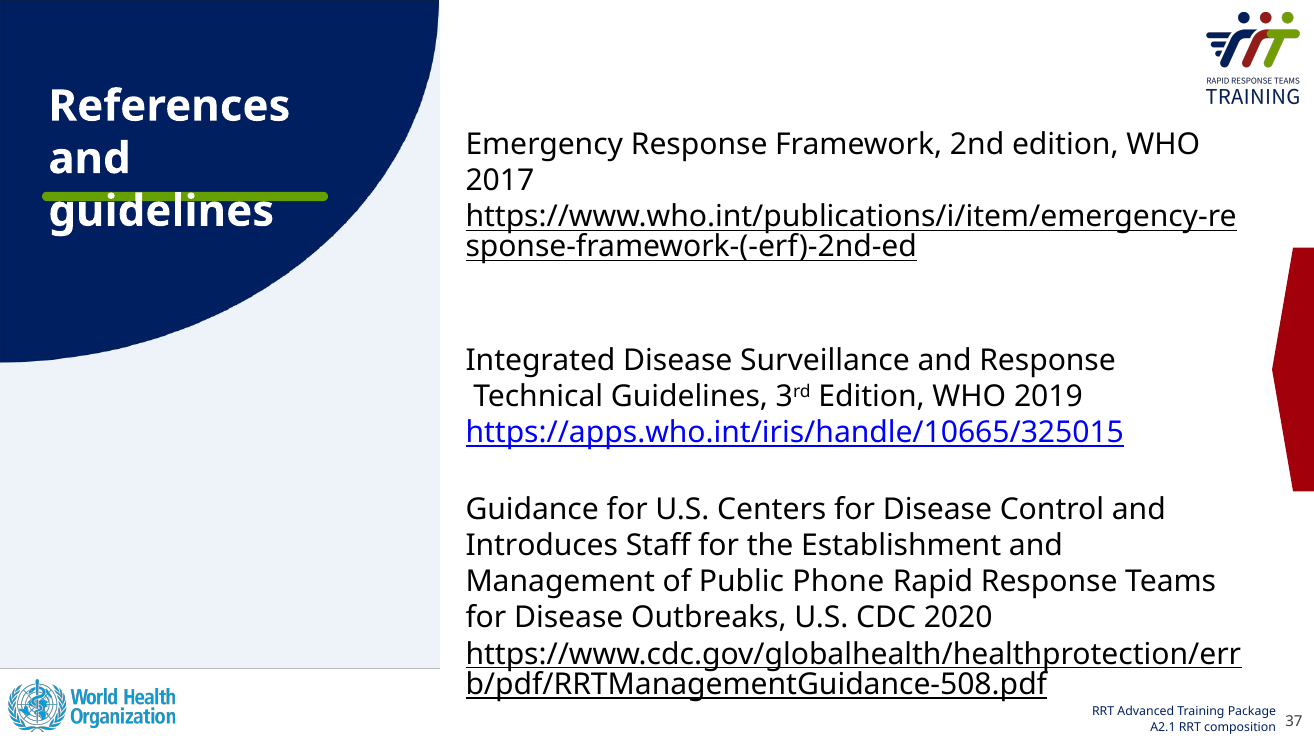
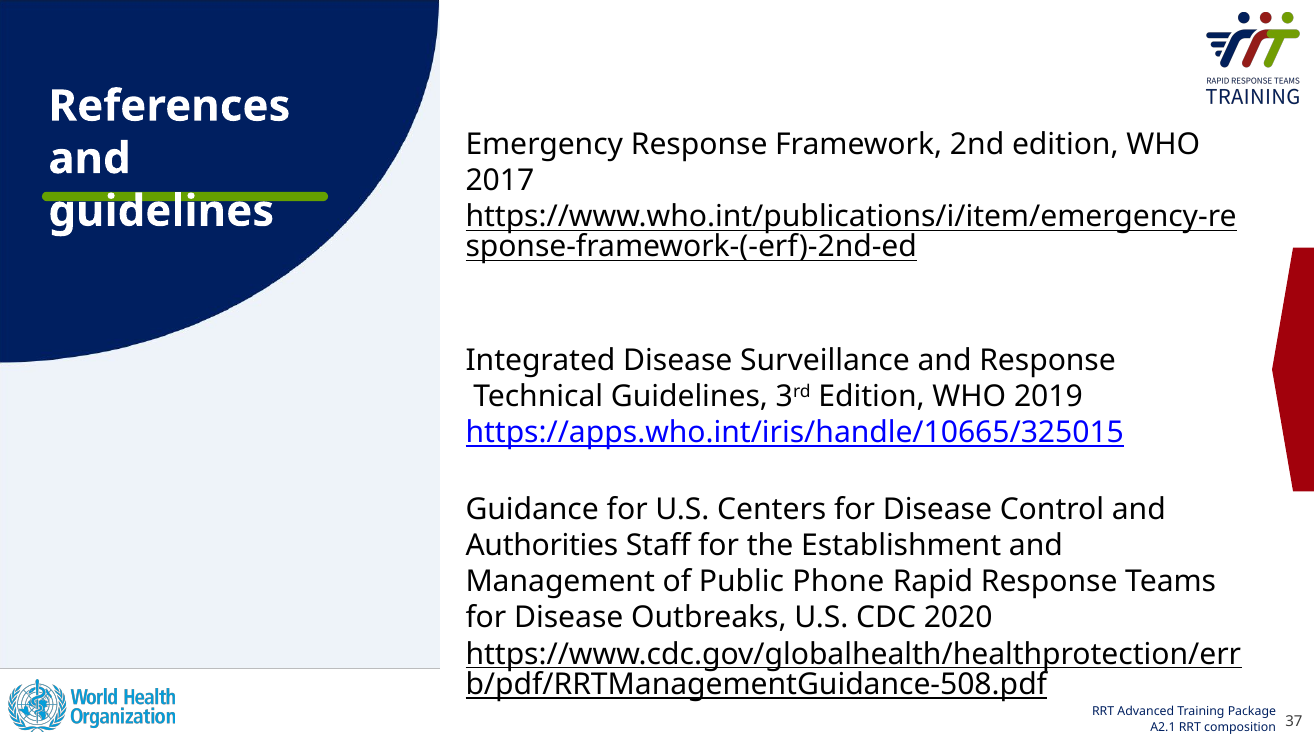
Introduces: Introduces -> Authorities (542, 546)
